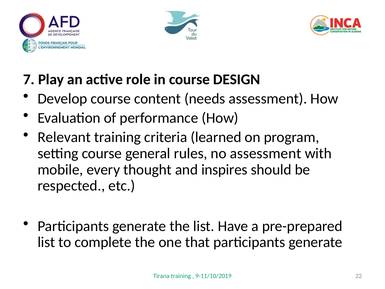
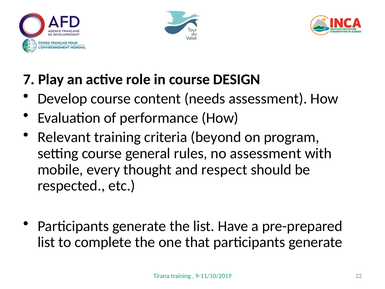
learned: learned -> beyond (216, 137)
inspires: inspires -> respect (224, 169)
